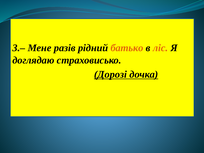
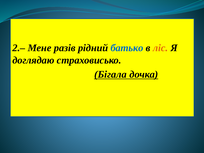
3.–: 3.– -> 2.– (19, 48)
батько colour: orange -> blue (127, 48)
Дорозі: Дорозі -> Бігала (110, 74)
